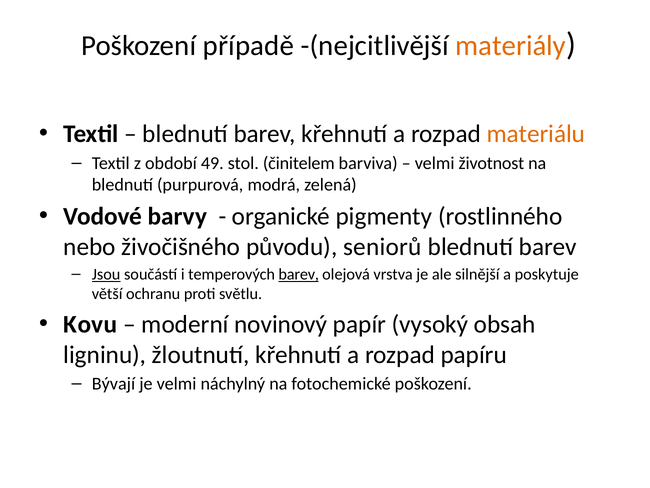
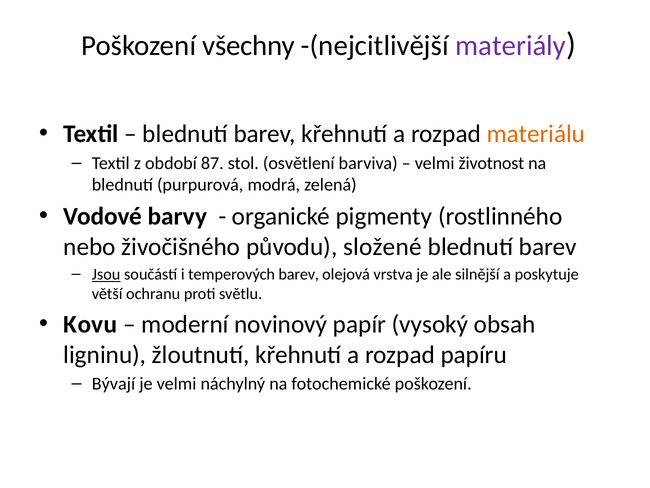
případě: případě -> všechny (249, 46)
materiály colour: orange -> purple (511, 46)
49: 49 -> 87 (212, 163)
činitelem: činitelem -> osvětlení (299, 163)
seniorů: seniorů -> složené (382, 247)
barev underline: present -> none (299, 274)
